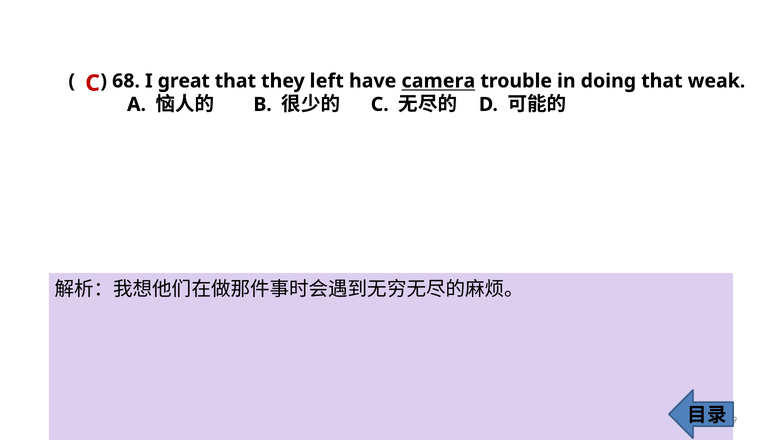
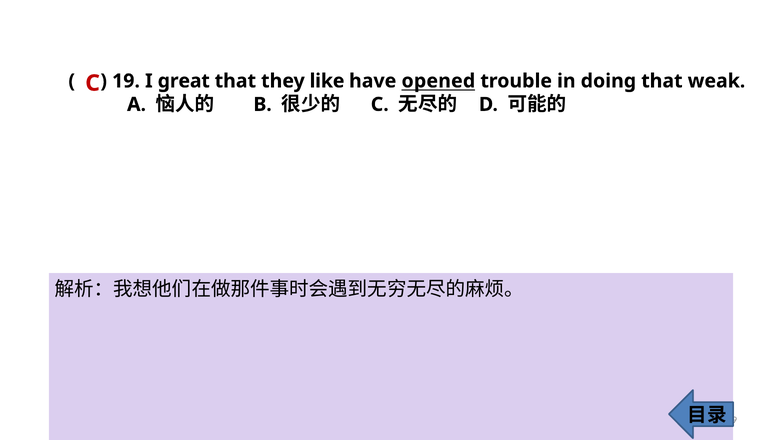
68: 68 -> 19 (126, 81)
left: left -> like (327, 81)
camera: camera -> opened (438, 81)
